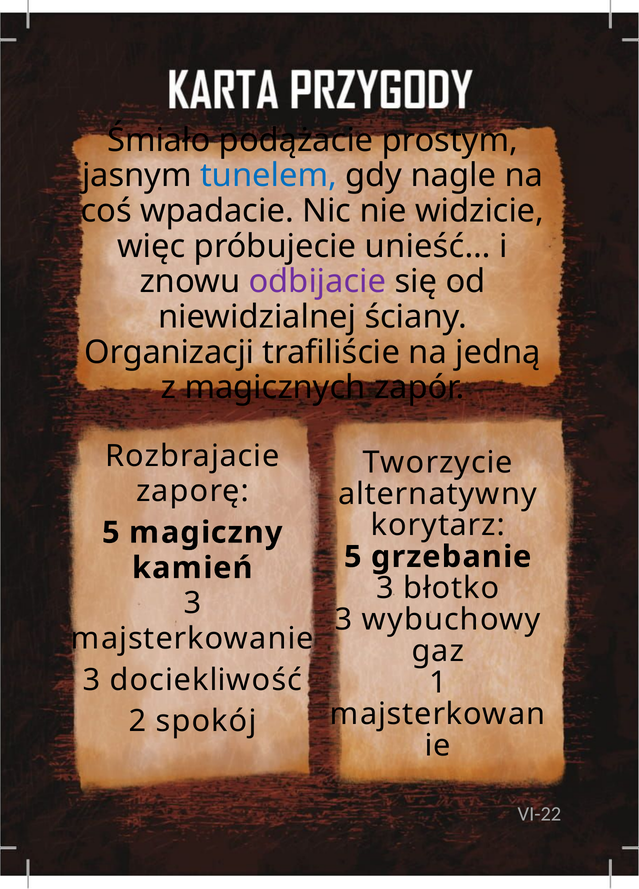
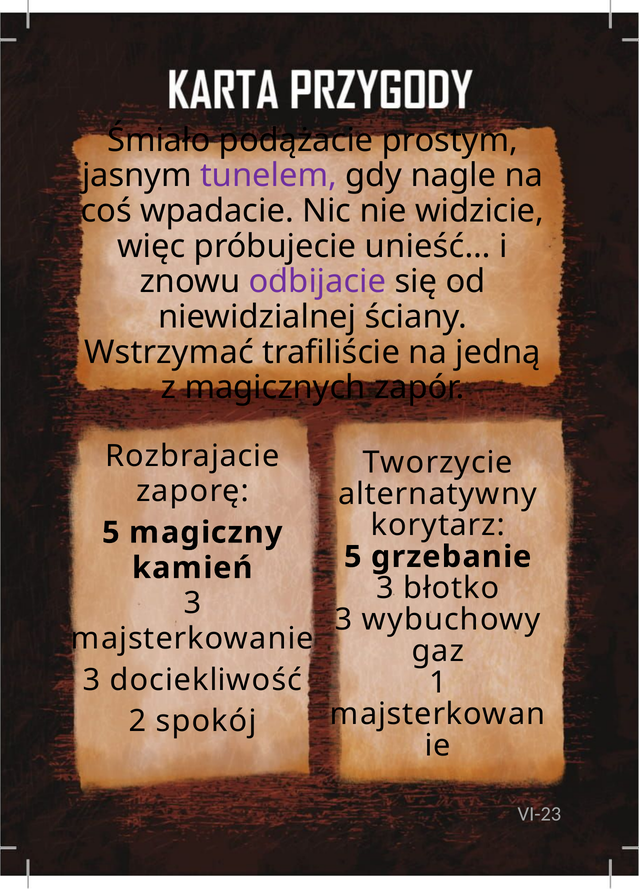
tunelem colour: blue -> purple (269, 176)
Organizacji: Organizacji -> Wstrzymać (169, 352)
VI-22: VI-22 -> VI-23 (539, 815)
